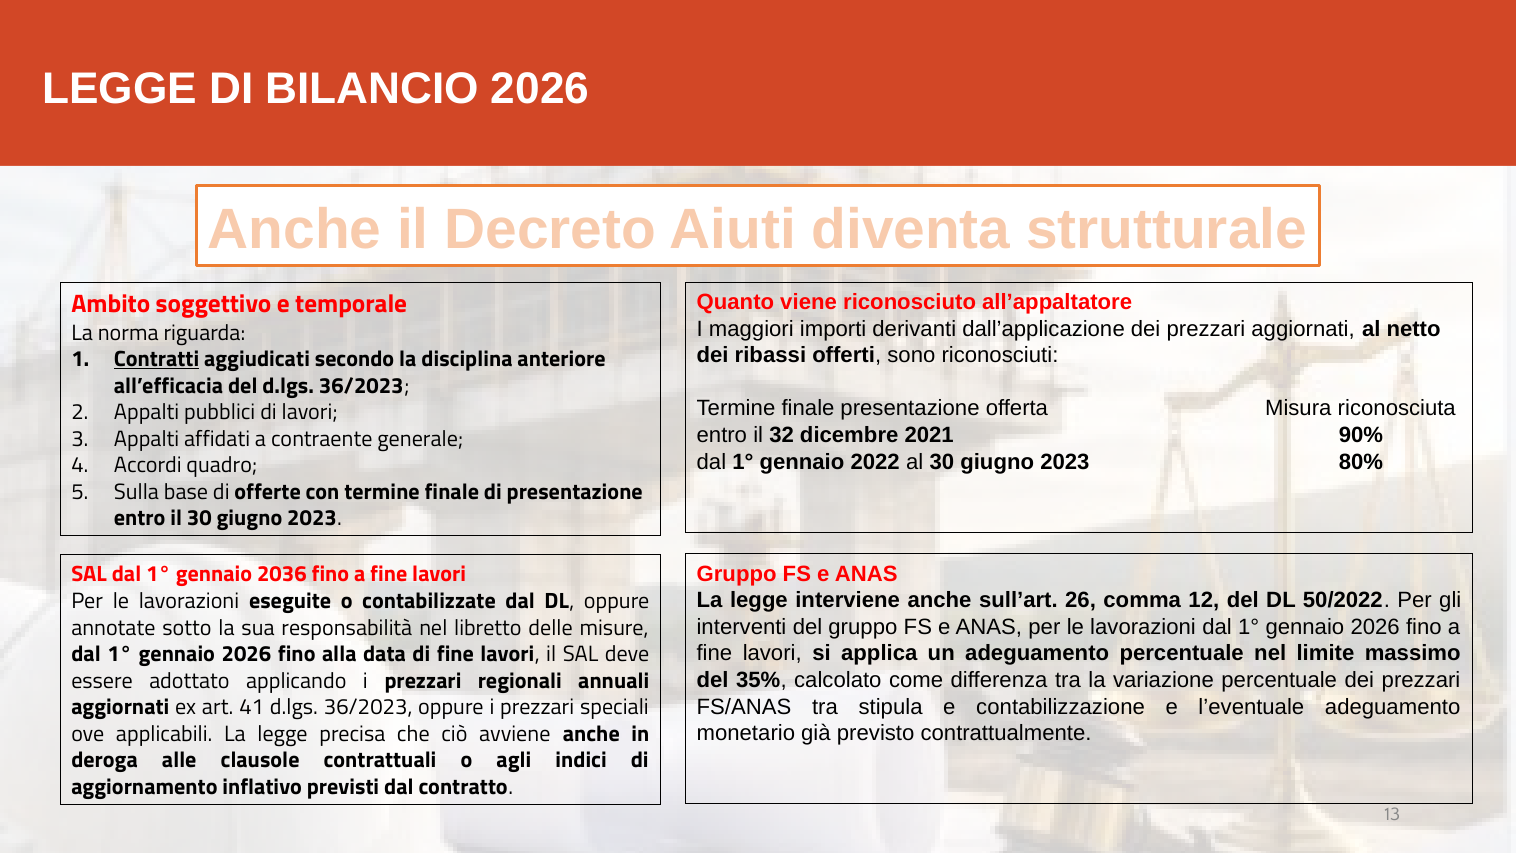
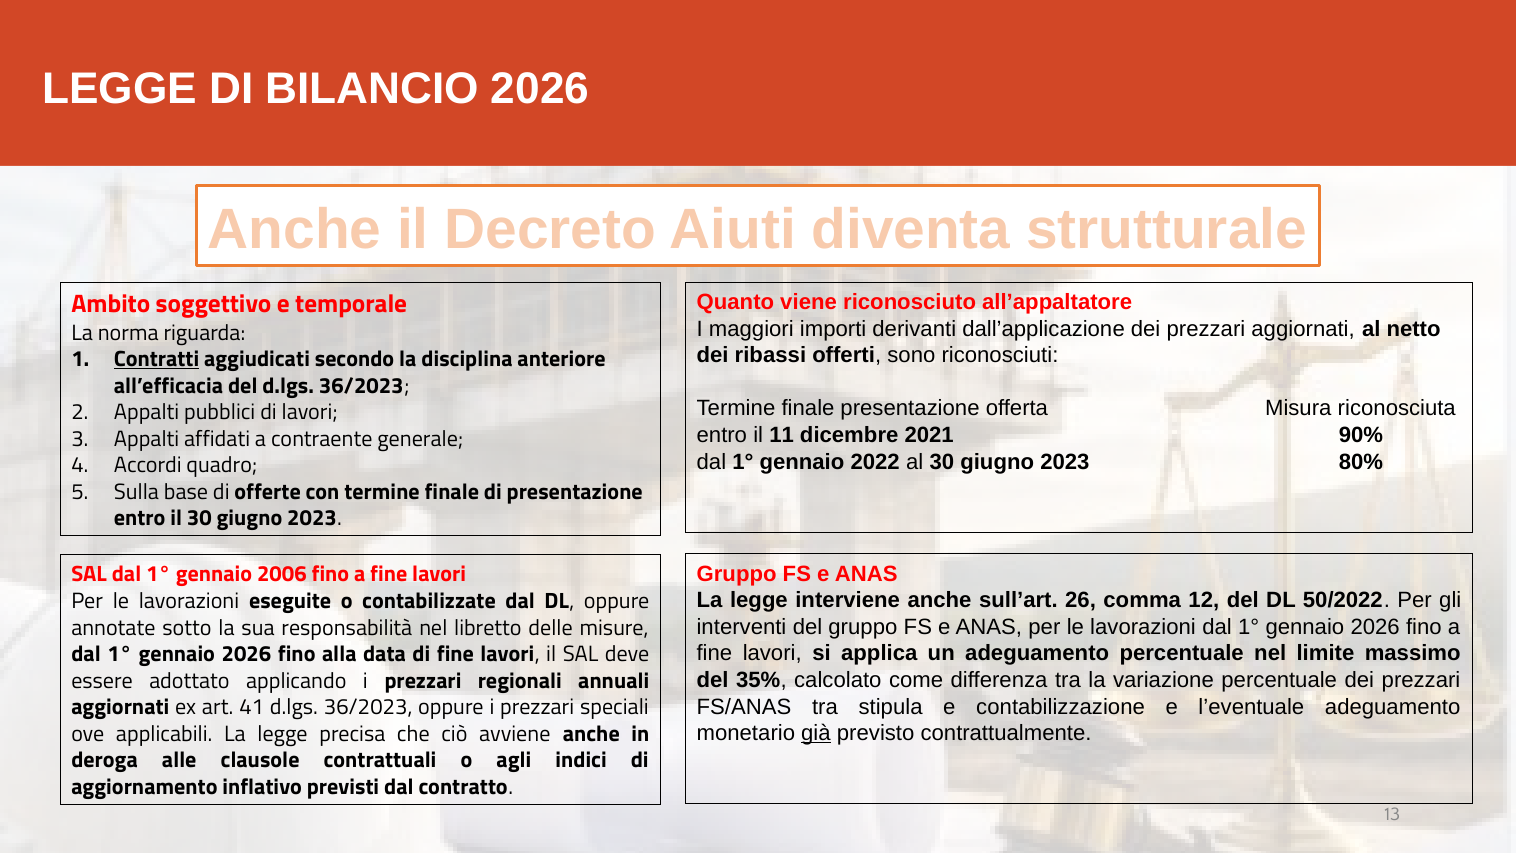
32: 32 -> 11 (782, 435)
2036: 2036 -> 2006 (282, 574)
già underline: none -> present (816, 733)
